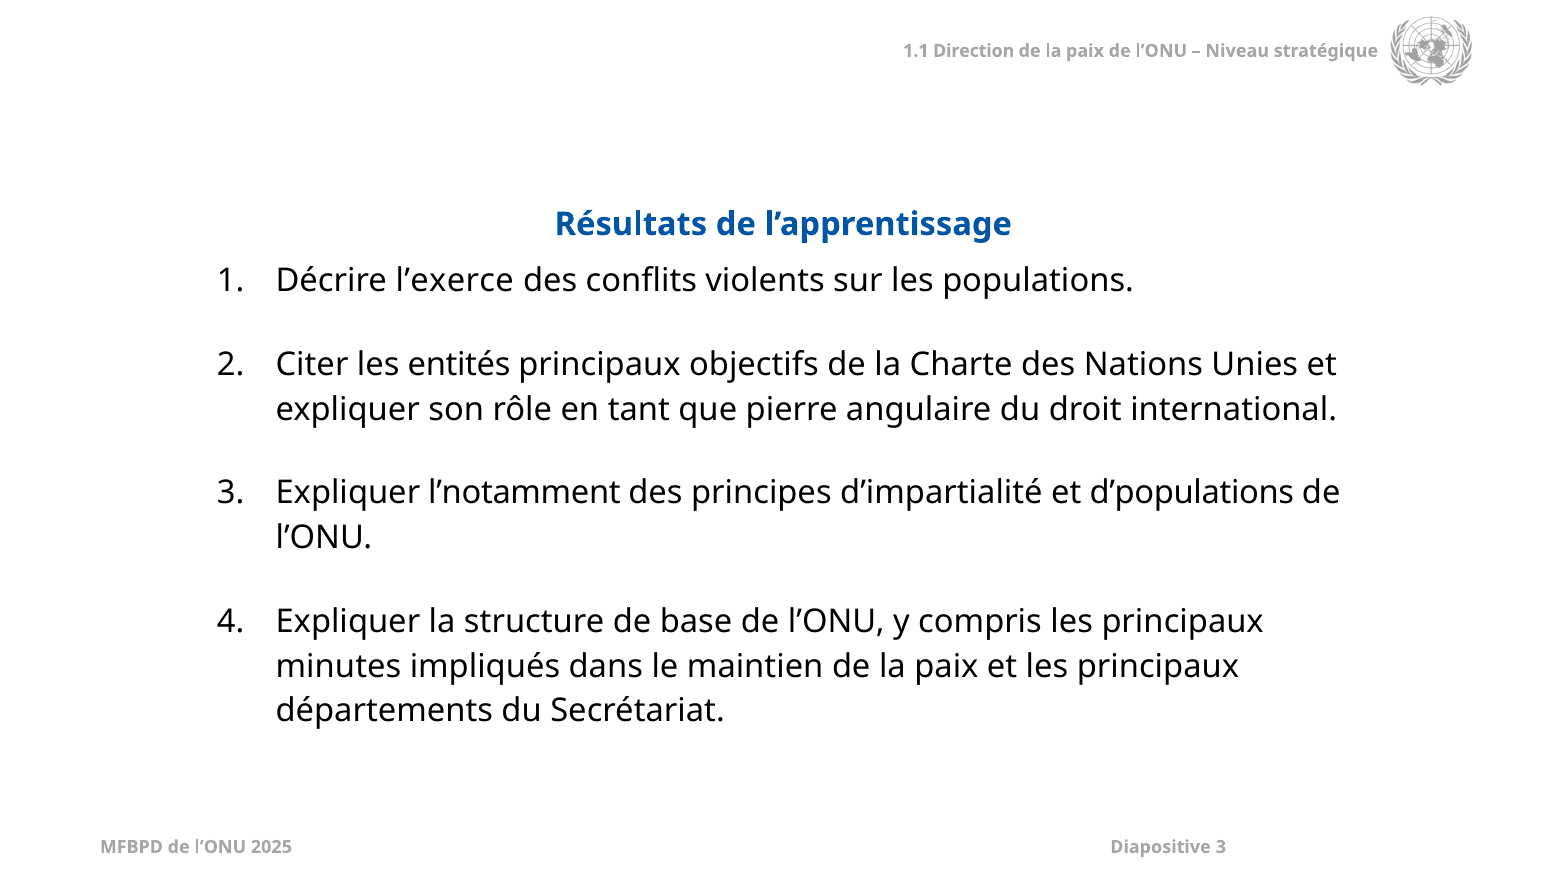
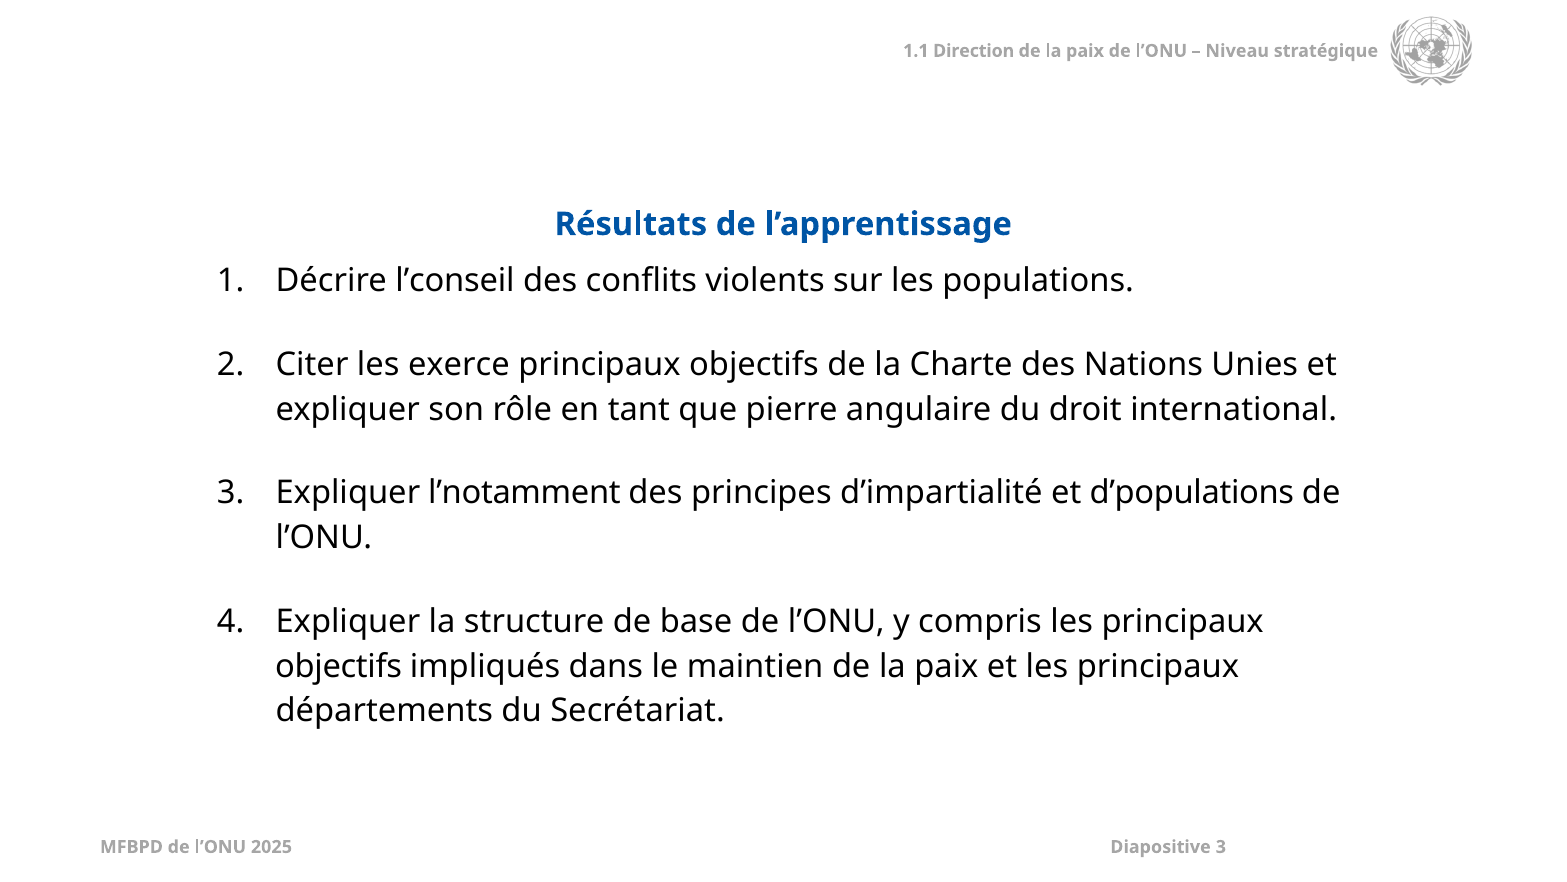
l’exerce: l’exerce -> l’conseil (455, 281)
entités: entités -> exerce (459, 364)
minutes: minutes -> objectifs (339, 666)
